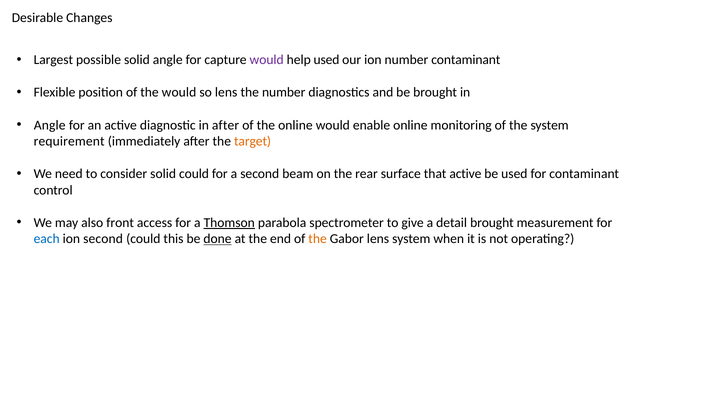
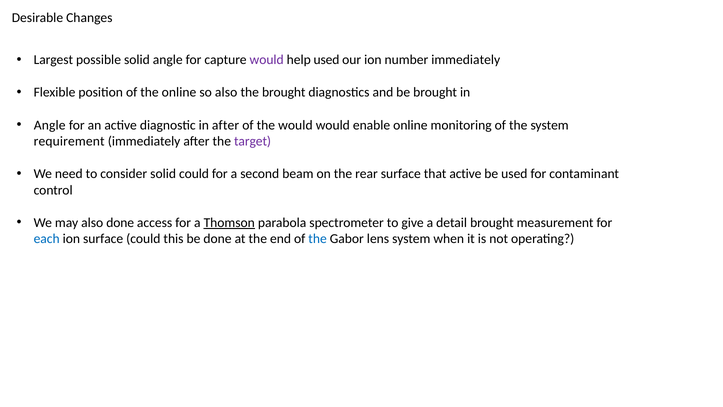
number contaminant: contaminant -> immediately (466, 60)
the would: would -> online (179, 92)
so lens: lens -> also (226, 92)
the number: number -> brought (284, 92)
the online: online -> would (295, 125)
target colour: orange -> purple (253, 141)
also front: front -> done (120, 223)
ion second: second -> surface (103, 239)
done underline: present -> none (218, 239)
the colour: orange -> blue (318, 239)
